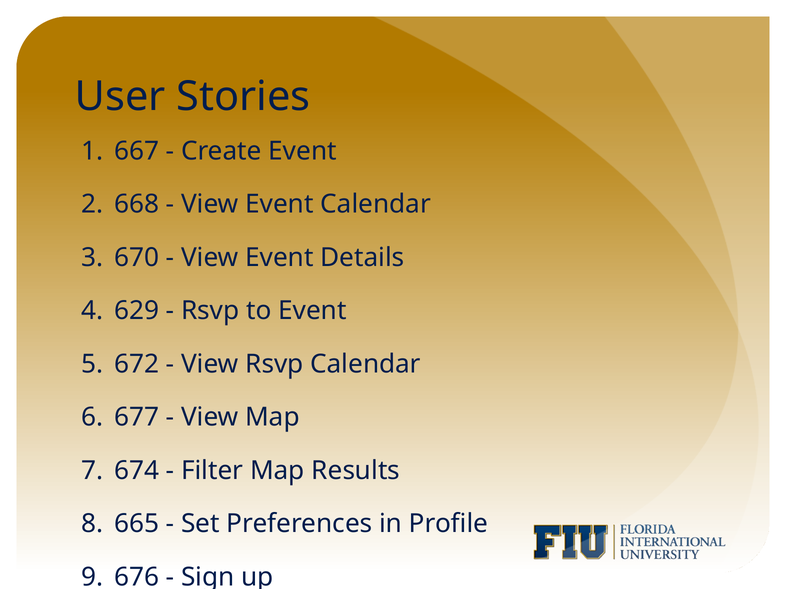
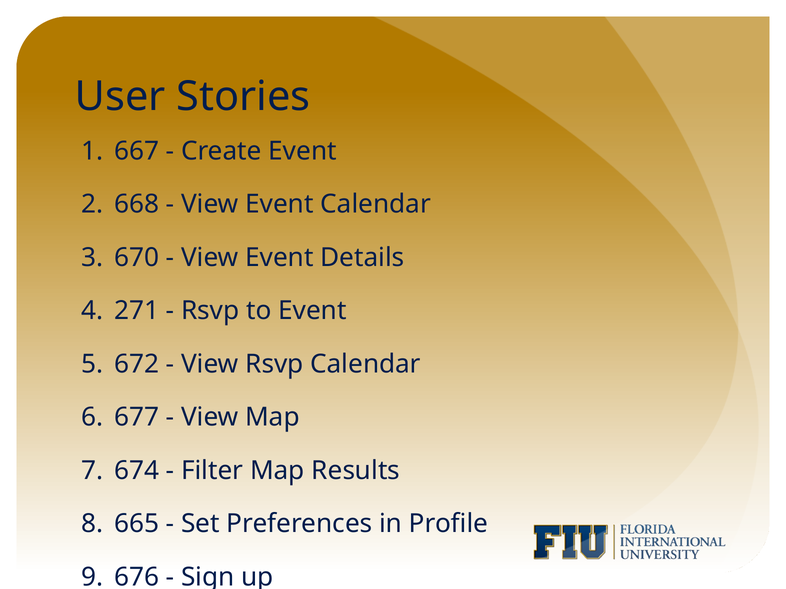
629: 629 -> 271 (137, 311)
